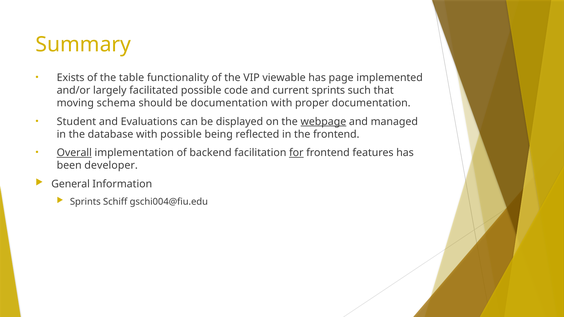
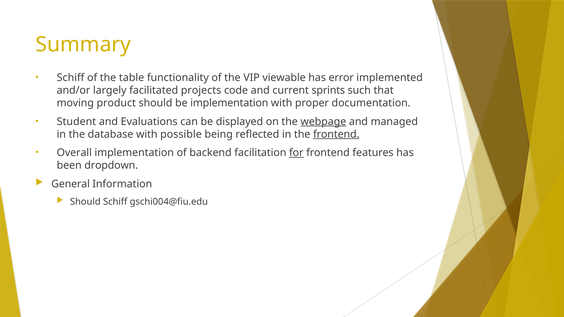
Exists: Exists -> Schiff (71, 78)
page: page -> error (341, 78)
facilitated possible: possible -> projects (201, 90)
schema: schema -> product (116, 103)
be documentation: documentation -> implementation (229, 103)
frontend underline: none -> present (336, 134)
Overall underline: present -> none (74, 153)
developer: developer -> dropdown (111, 166)
Sprints: Sprints -> Should (85, 202)
